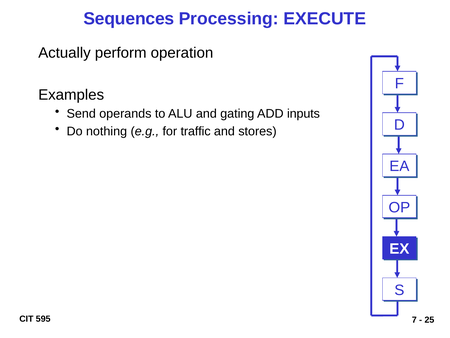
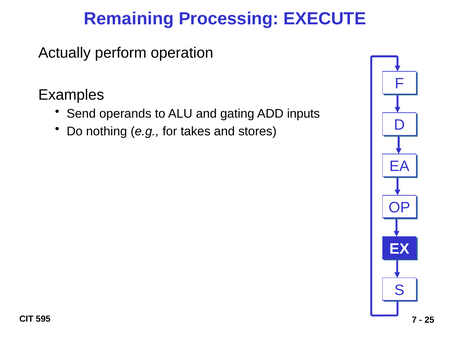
Sequences: Sequences -> Remaining (129, 19)
traffic: traffic -> takes (196, 131)
